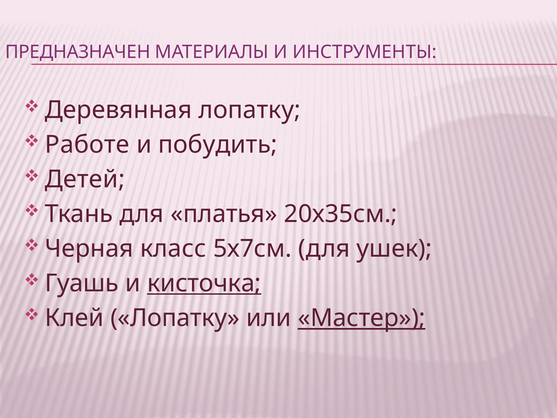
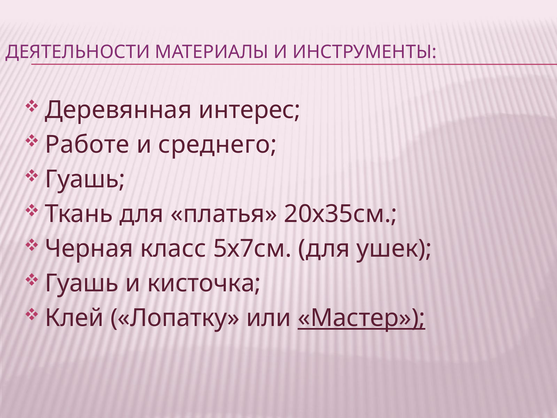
ПРЕДНАЗНАЧЕН: ПРЕДНАЗНАЧЕН -> ДЕЯТЕЛЬНОСТИ (78, 52)
Деревянная лопатку: лопатку -> интерес (250, 110)
побудить: побудить -> среднего (218, 144)
Детей: Детей -> Гуашь (85, 179)
кисточка underline: present -> none (204, 283)
